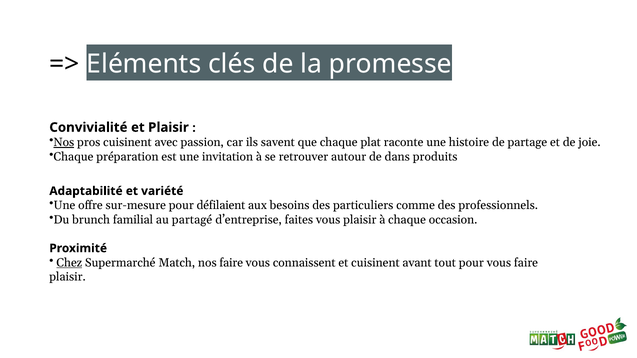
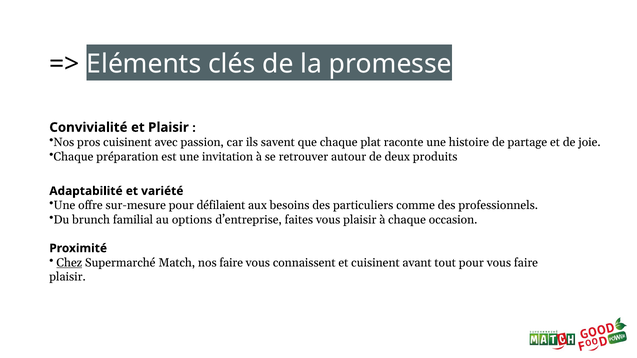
Nos underline: present -> none (64, 143)
dans: dans -> deux (397, 157)
partagé: partagé -> options (192, 220)
